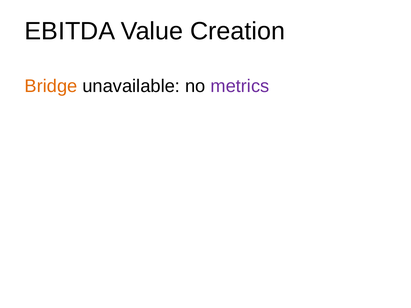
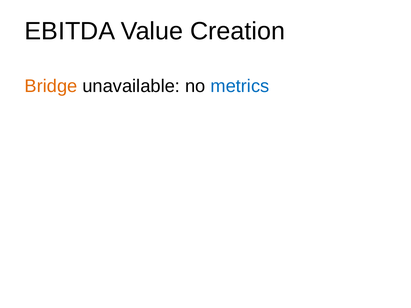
metrics colour: purple -> blue (240, 86)
